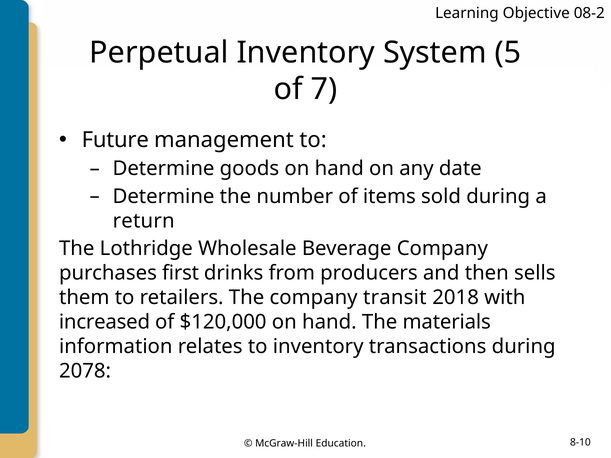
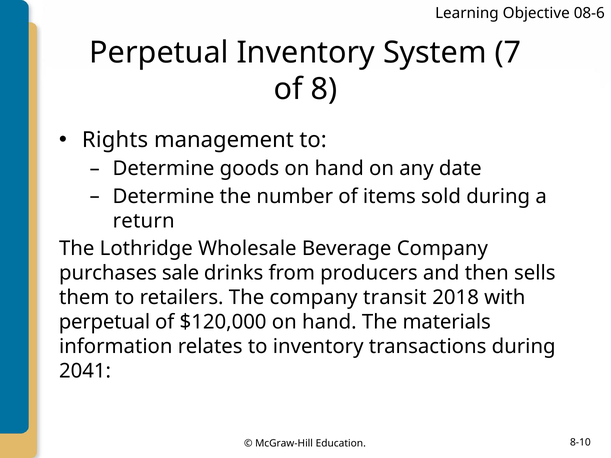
08-2: 08-2 -> 08-6 (589, 13)
5: 5 -> 7 (508, 53)
7: 7 -> 8 (324, 89)
Future: Future -> Rights (115, 140)
first: first -> sale (181, 273)
increased: increased -> perpetual (105, 322)
2078: 2078 -> 2041 (85, 371)
